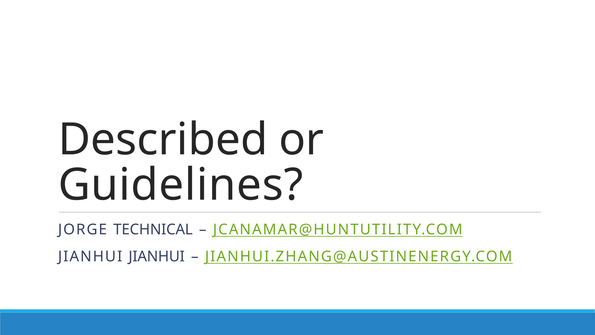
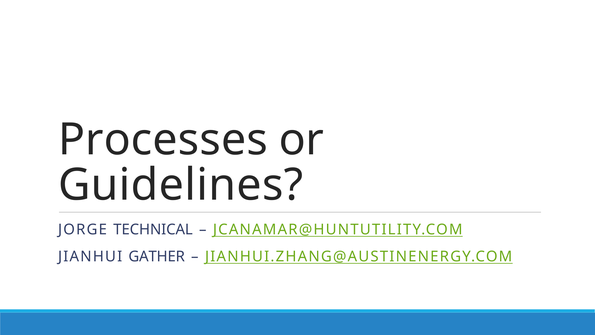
Described: Described -> Processes (163, 139)
JIANHUI JIANHUI: JIANHUI -> GATHER (157, 256)
